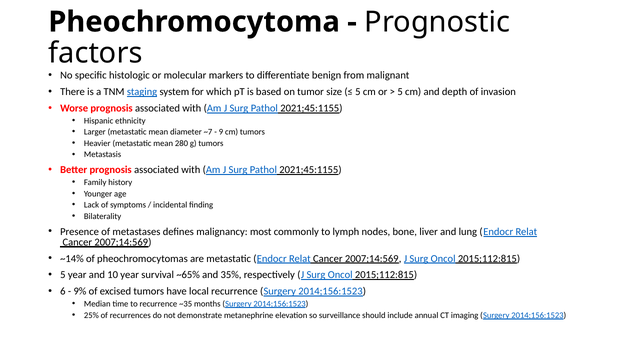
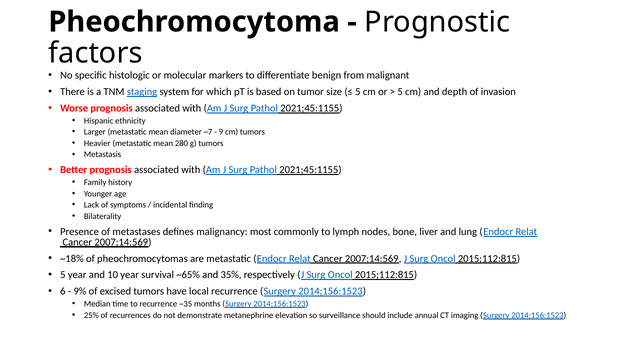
~14%: ~14% -> ~18% (72, 258)
